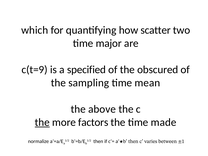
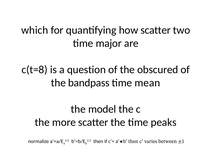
c(t=9: c(t=9 -> c(t=8 (35, 70)
specified: specified -> question (86, 70)
sampling: sampling -> bandpass (89, 83)
above: above -> model (102, 109)
the underline: present -> none (42, 122)
more factors: factors -> scatter (93, 122)
made: made -> peaks (164, 122)
